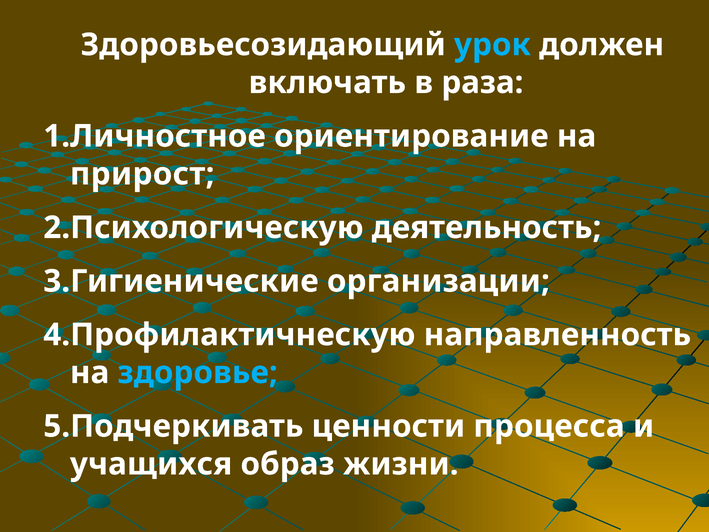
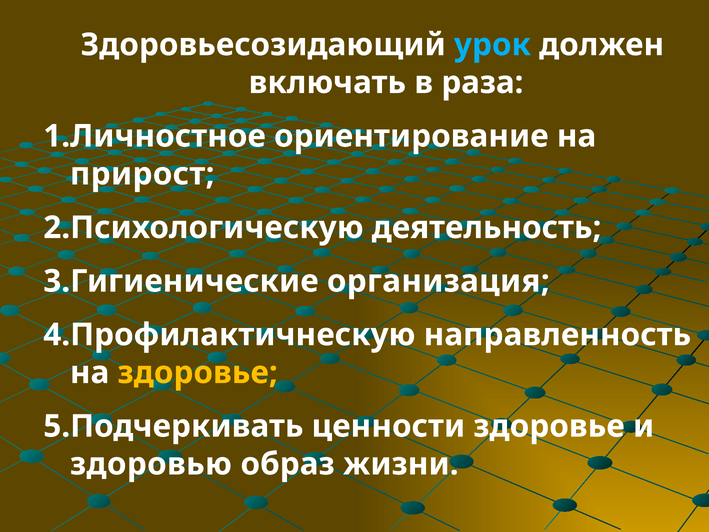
организации: организации -> организация (438, 281)
здоровье colour: light blue -> yellow (198, 372)
ценности процесса: процесса -> здоровье (549, 426)
учащихся: учащихся -> здоровью (151, 464)
